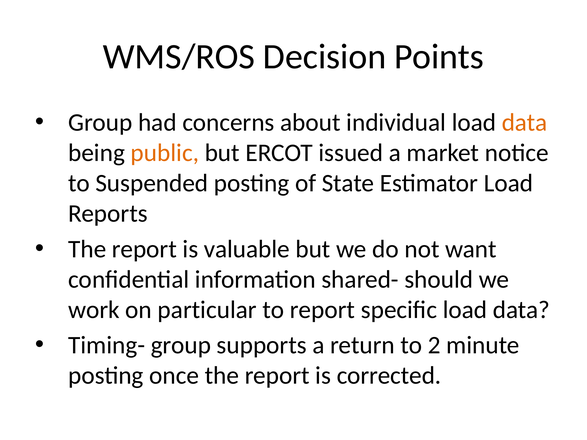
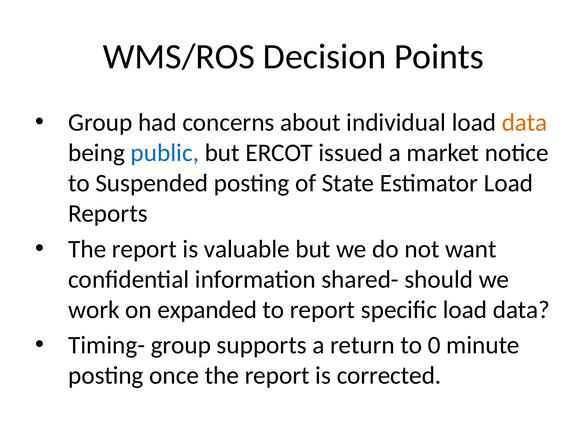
public colour: orange -> blue (165, 153)
particular: particular -> expanded (207, 310)
2: 2 -> 0 (434, 345)
